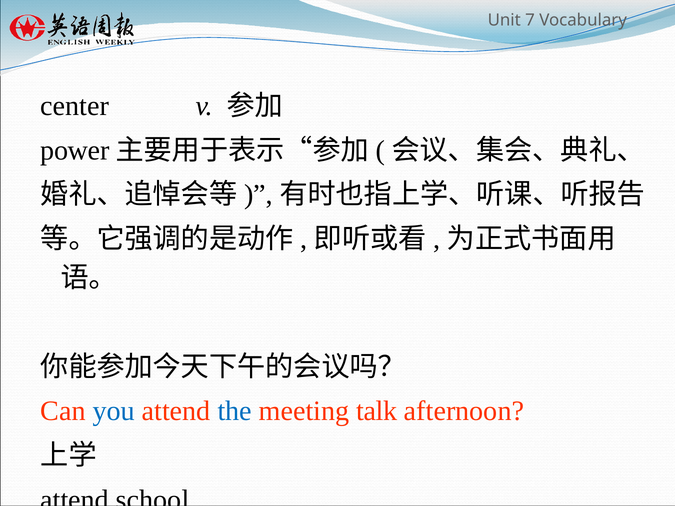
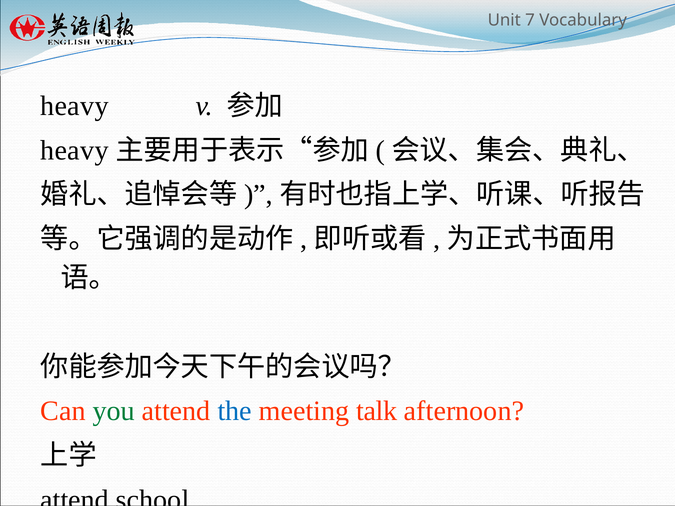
center: center -> heavy (75, 106)
power: power -> heavy (75, 150)
you colour: blue -> green (114, 411)
